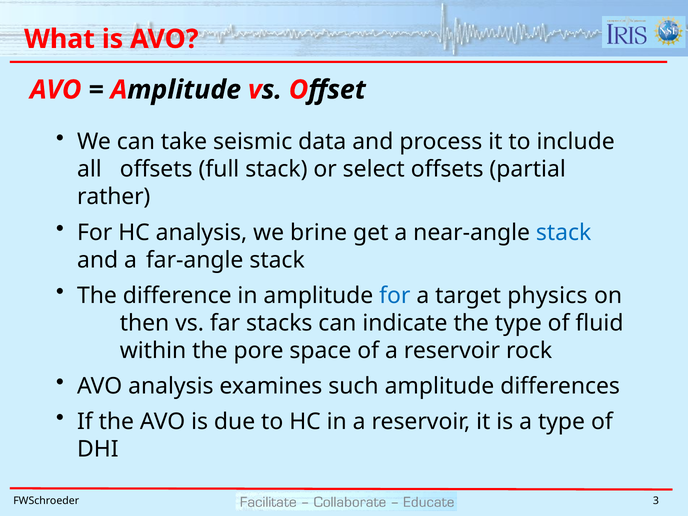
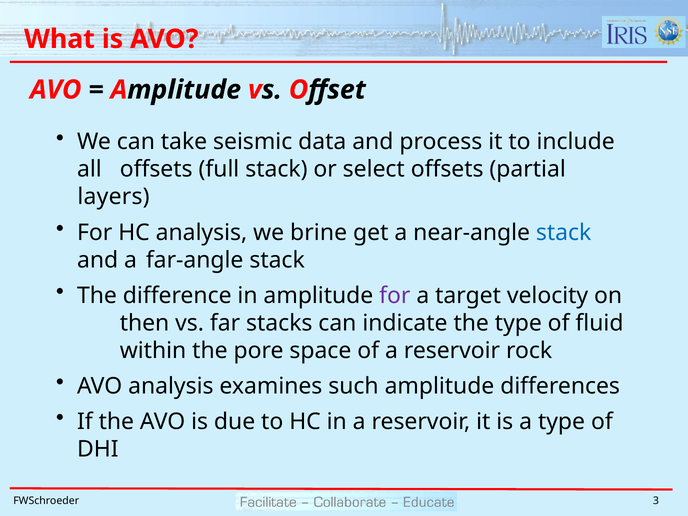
rather: rather -> layers (114, 197)
for colour: blue -> purple (395, 296)
physics: physics -> velocity (548, 296)
